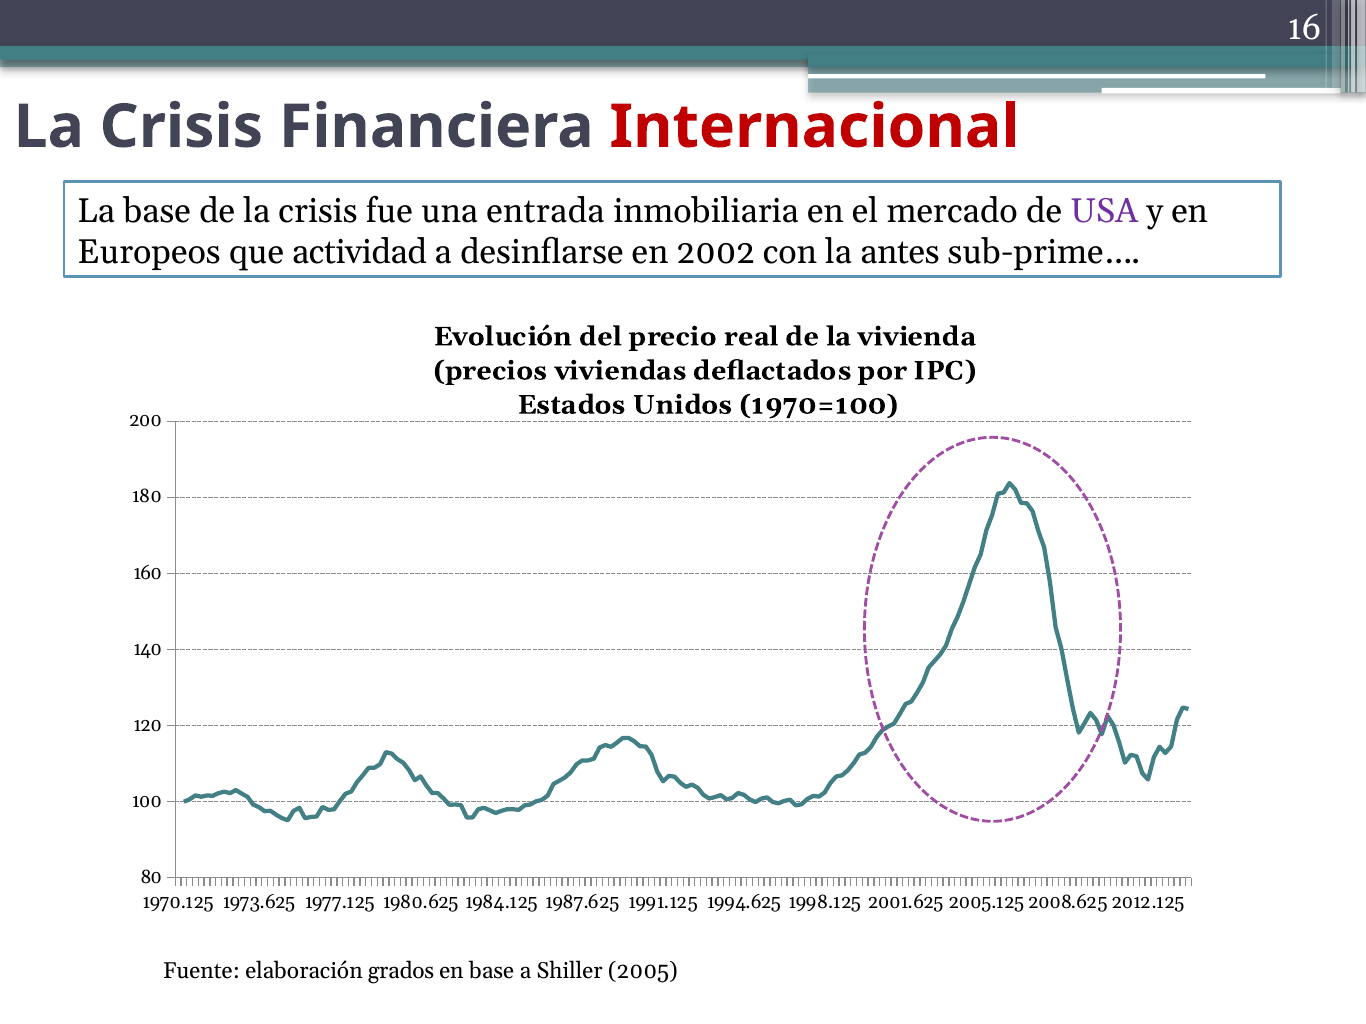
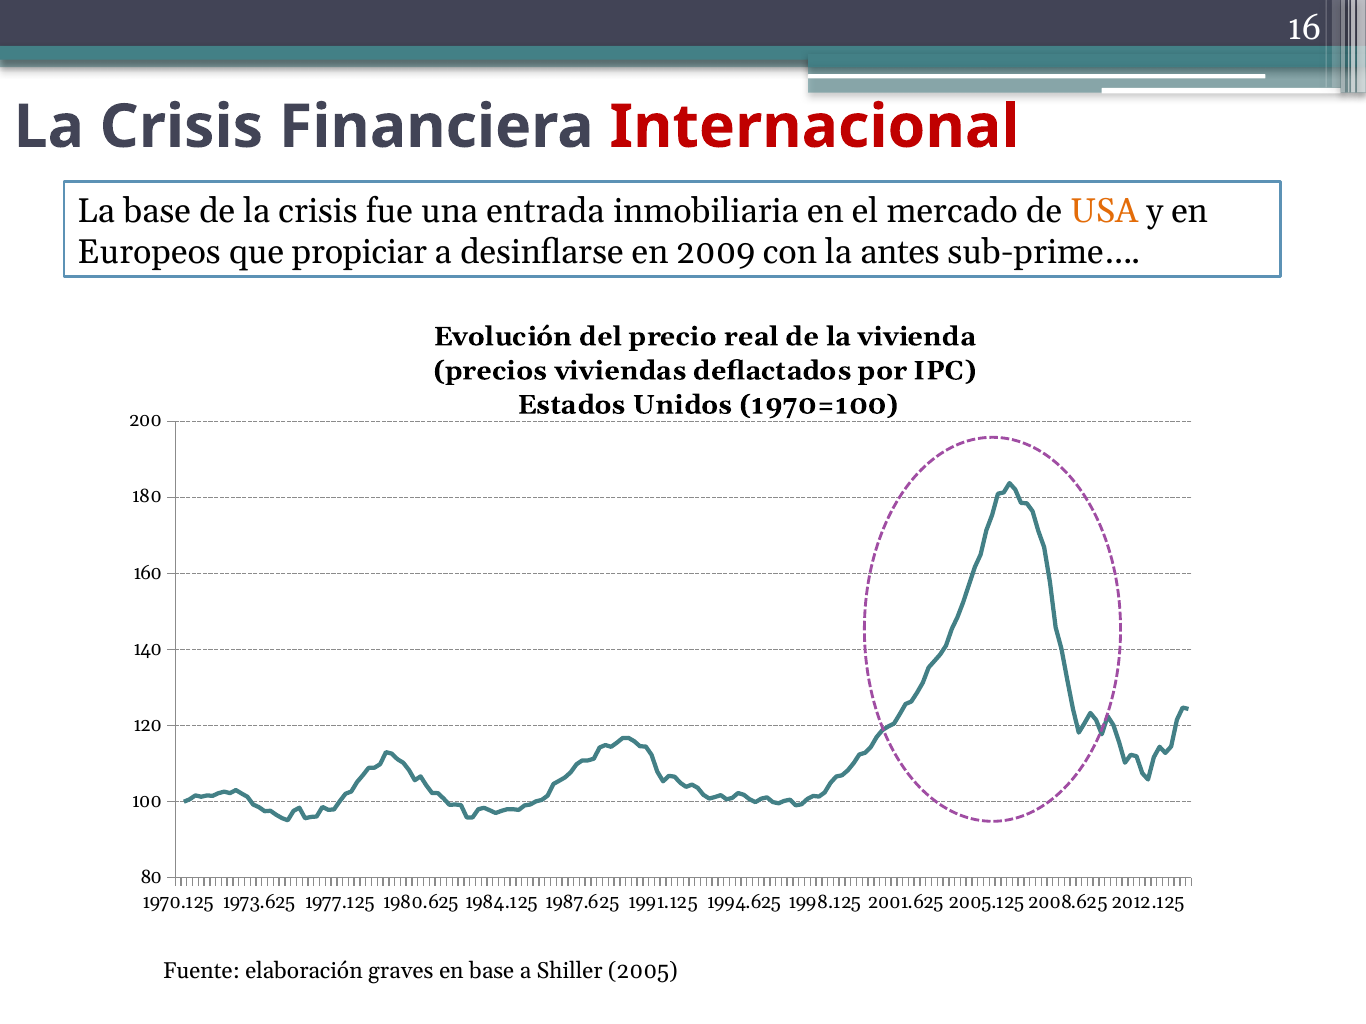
USA colour: purple -> orange (1104, 211)
actividad: actividad -> propiciar (360, 252)
2002: 2002 -> 2009 (716, 252)
grados: grados -> graves (401, 972)
